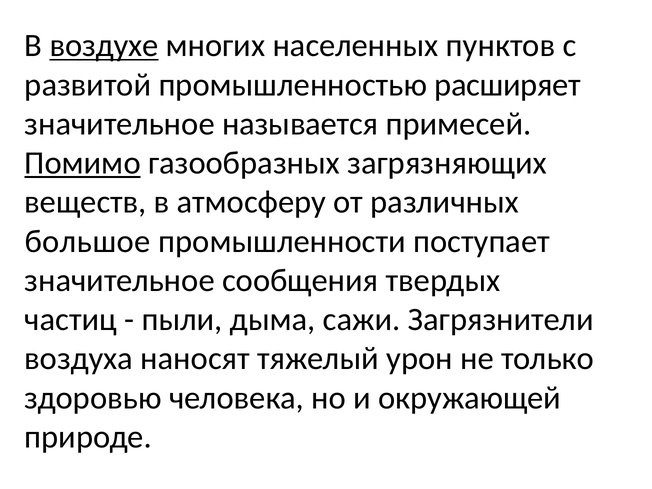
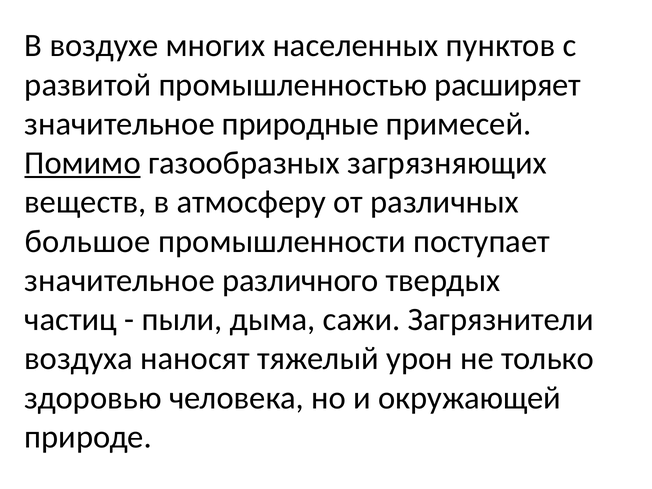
воздухе underline: present -> none (104, 46)
называется: называется -> природные (300, 124)
сообщения: сообщения -> различного (300, 280)
